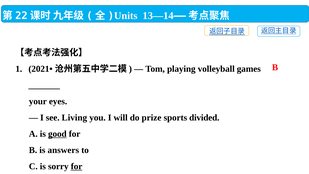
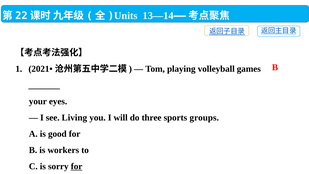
prize: prize -> three (152, 117)
divided: divided -> groups (204, 117)
good underline: present -> none (57, 134)
answers: answers -> workers (63, 150)
